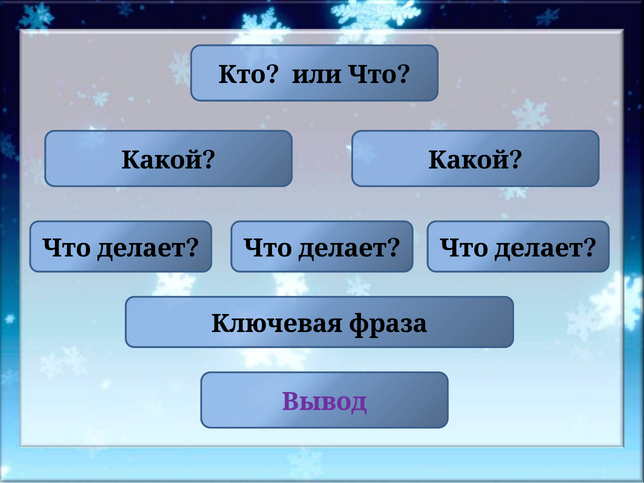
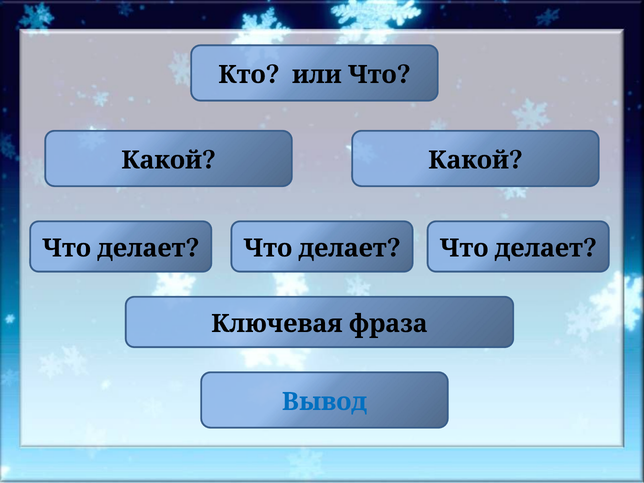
Вывод colour: purple -> blue (324, 402)
